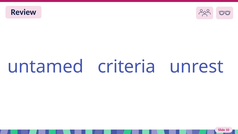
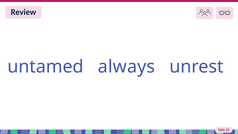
criteria: criteria -> always (126, 67)
